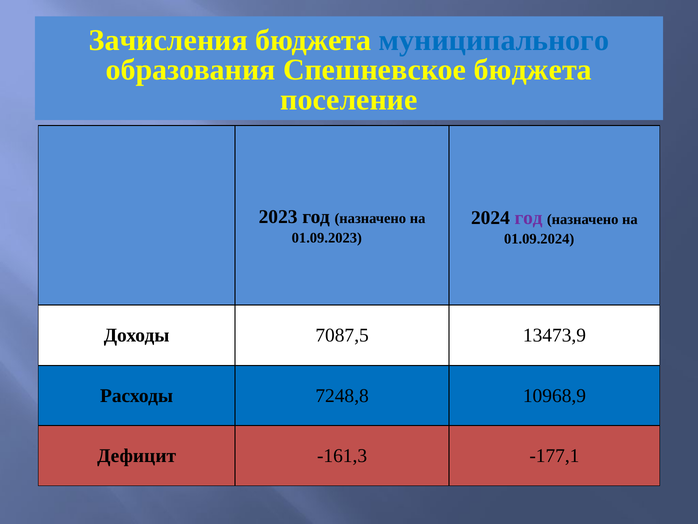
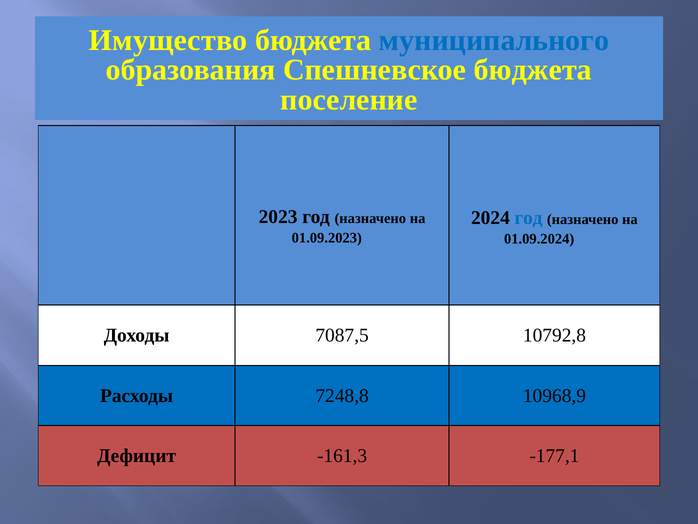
Зачисления: Зачисления -> Имущество (168, 40)
год colour: purple -> blue (528, 218)
13473,9: 13473,9 -> 10792,8 (554, 335)
